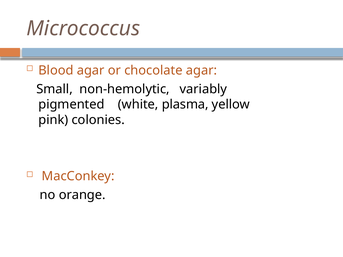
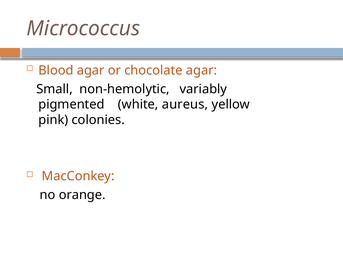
plasma: plasma -> aureus (185, 105)
